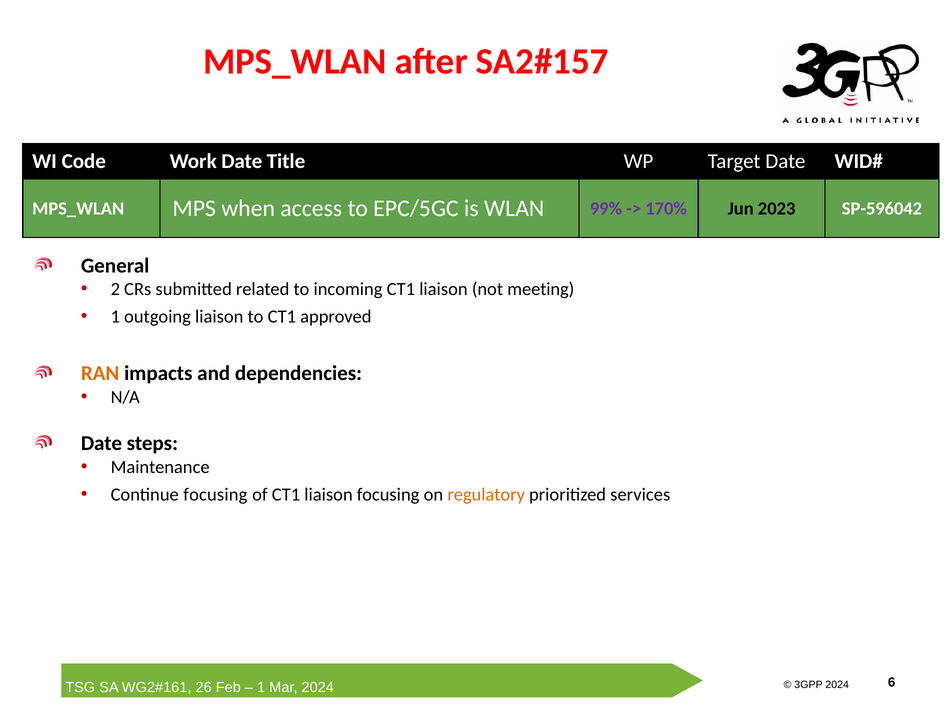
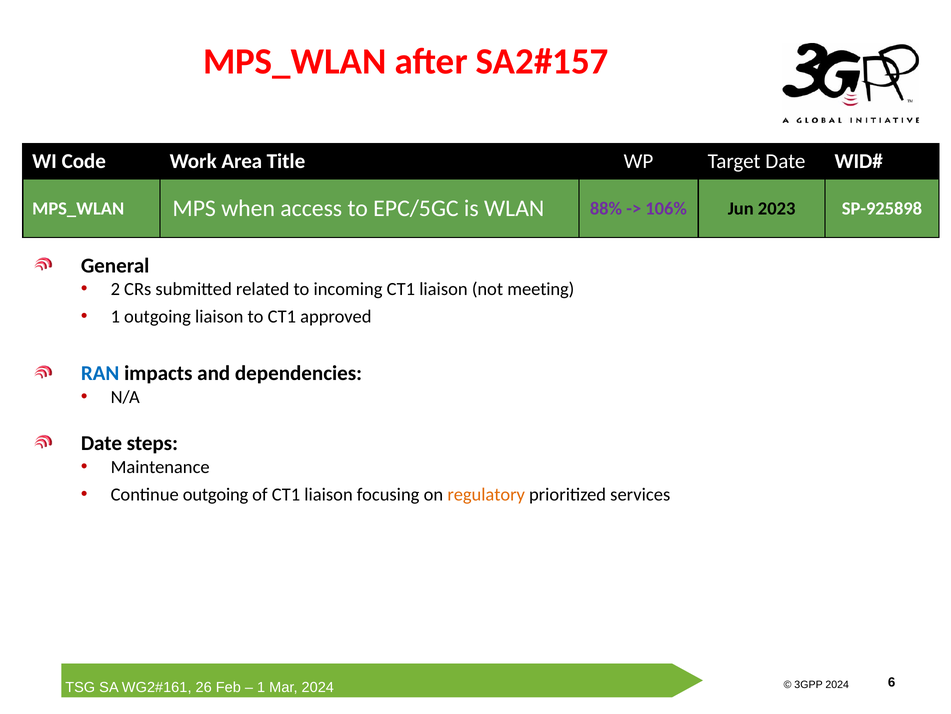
Work Date: Date -> Area (242, 161)
99%: 99% -> 88% (606, 208)
170%: 170% -> 106% (666, 208)
SP-596042: SP-596042 -> SP-925898 (882, 208)
RAN colour: orange -> blue (100, 373)
Continue focusing: focusing -> outgoing (216, 494)
